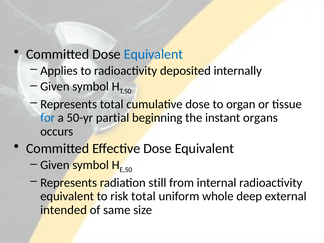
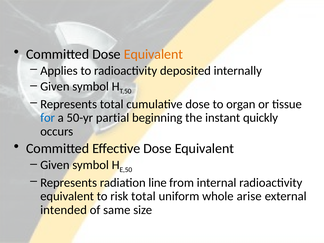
Equivalent colour: blue -> orange (153, 54)
organs: organs -> quickly (260, 118)
still: still -> line (158, 183)
deep: deep -> arise (249, 196)
